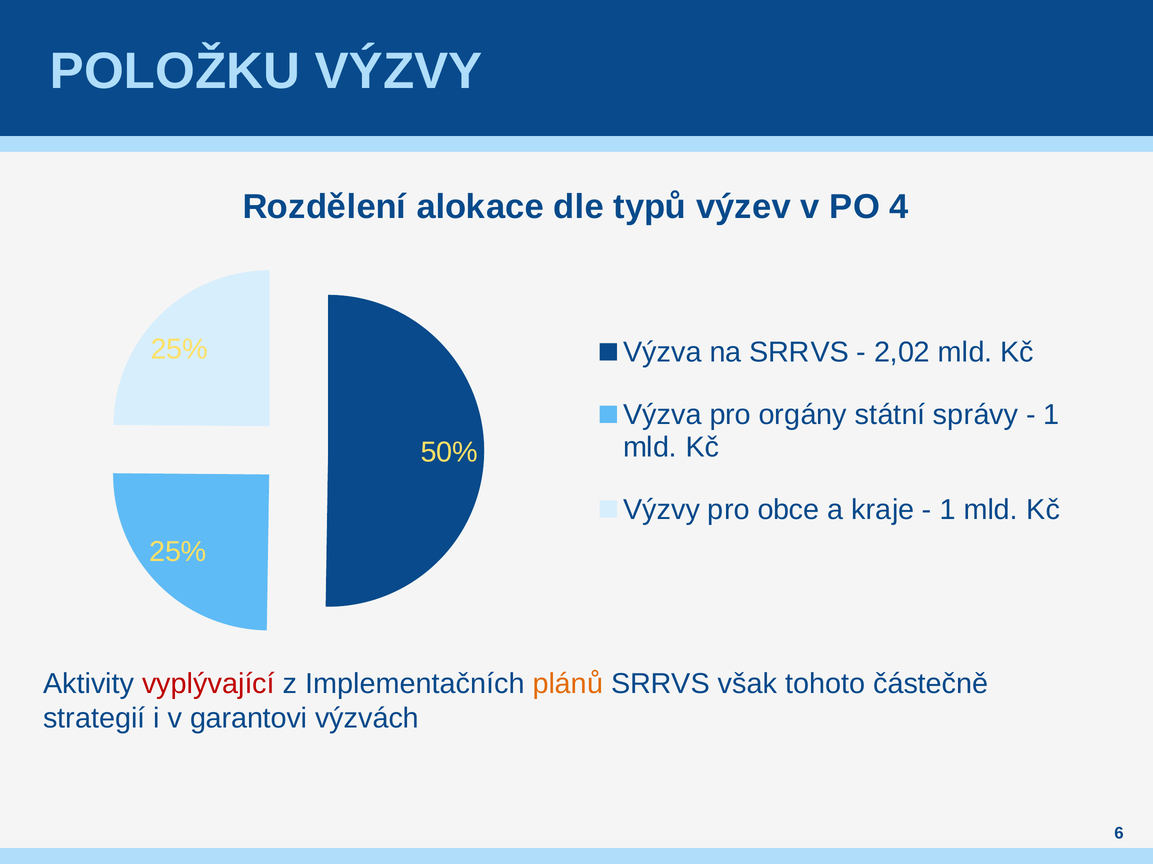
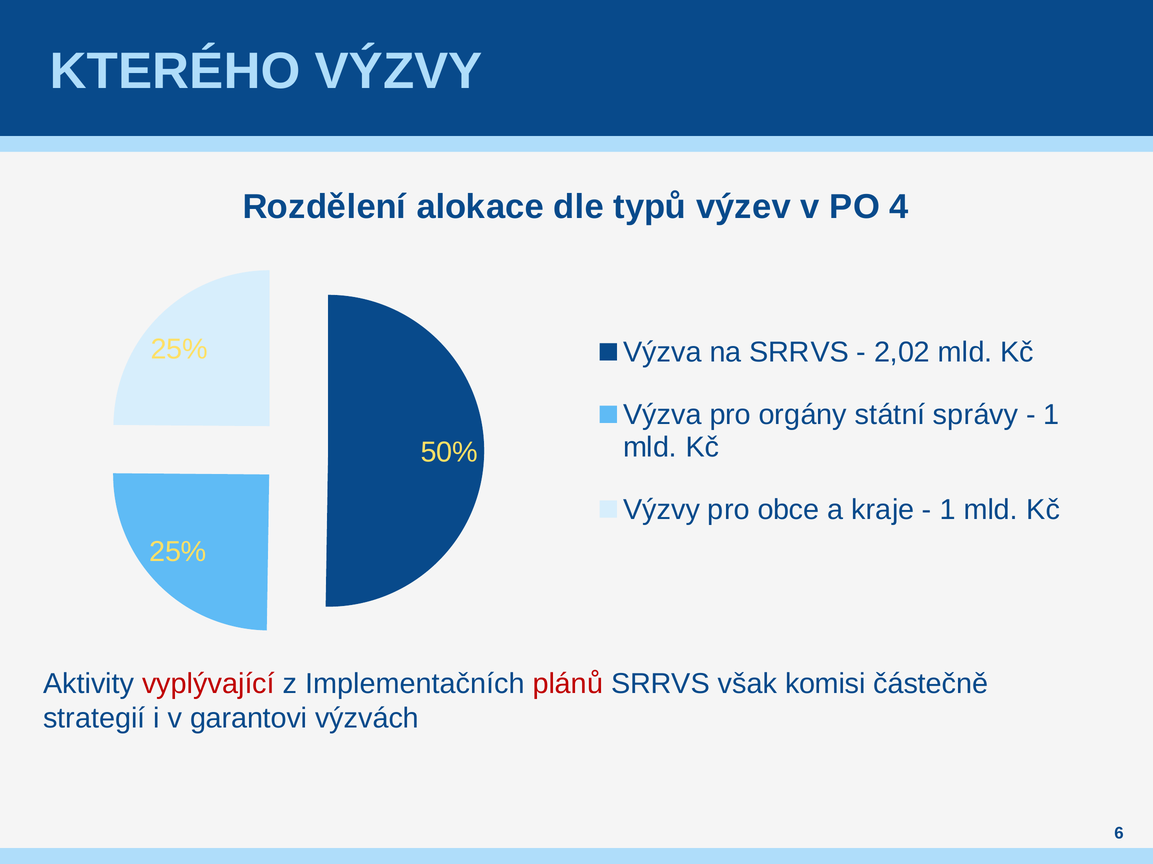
POLOŽKU: POLOŽKU -> KTERÉHO (175, 72)
plánů colour: orange -> red (568, 684)
tohoto: tohoto -> komisi (825, 684)
